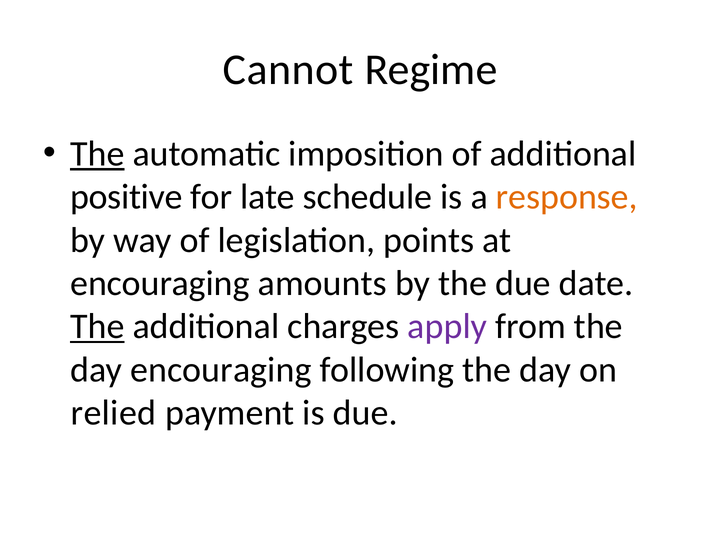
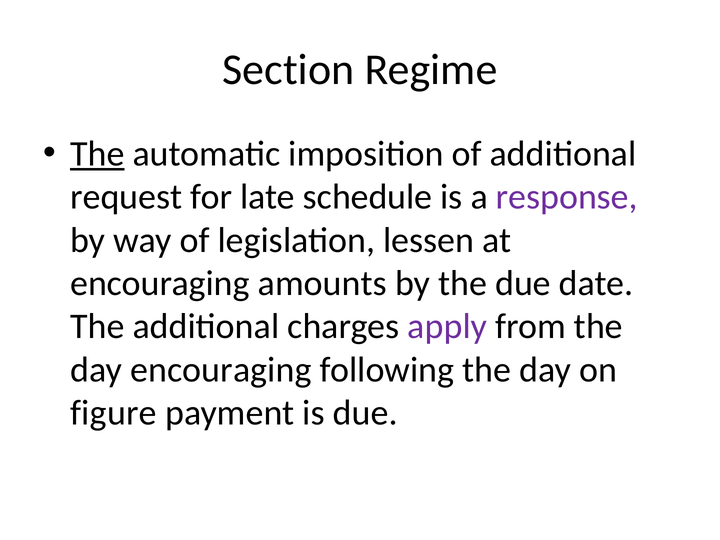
Cannot: Cannot -> Section (288, 70)
positive: positive -> request (126, 197)
response colour: orange -> purple (567, 197)
points: points -> lessen (429, 240)
The underline: present -> none (97, 327)
relied: relied -> figure (114, 413)
